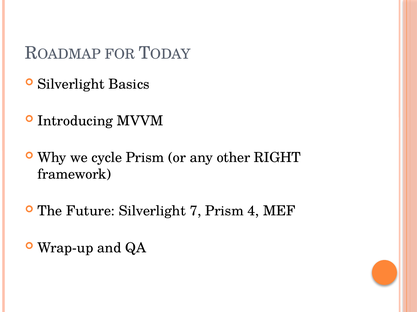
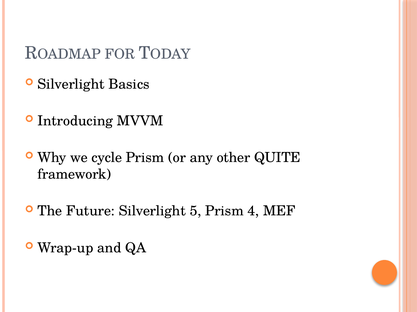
RIGHT: RIGHT -> QUITE (277, 158)
7: 7 -> 5 (196, 212)
